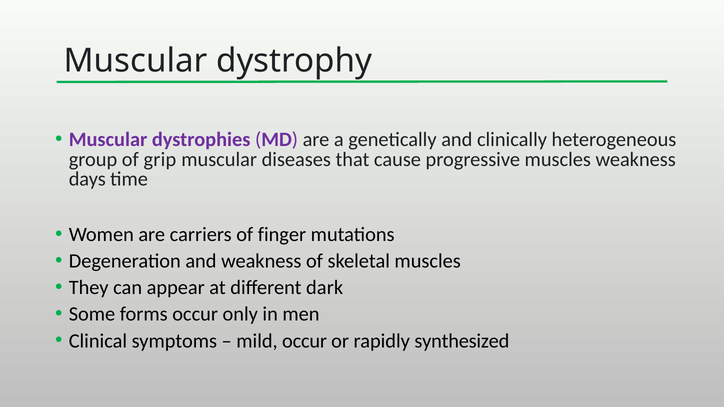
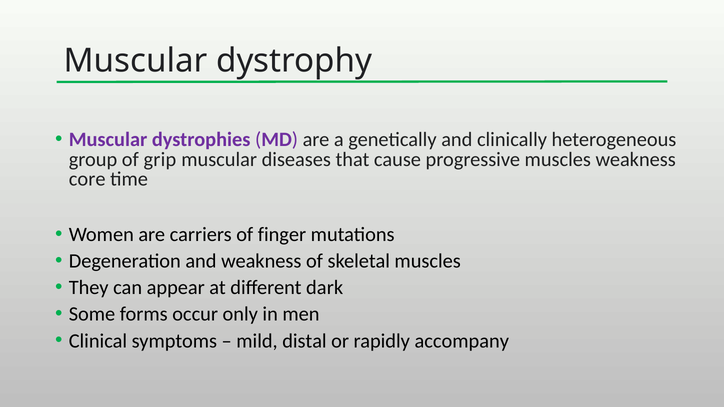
days: days -> core (87, 179)
mild occur: occur -> distal (304, 341)
synthesized: synthesized -> accompany (462, 341)
